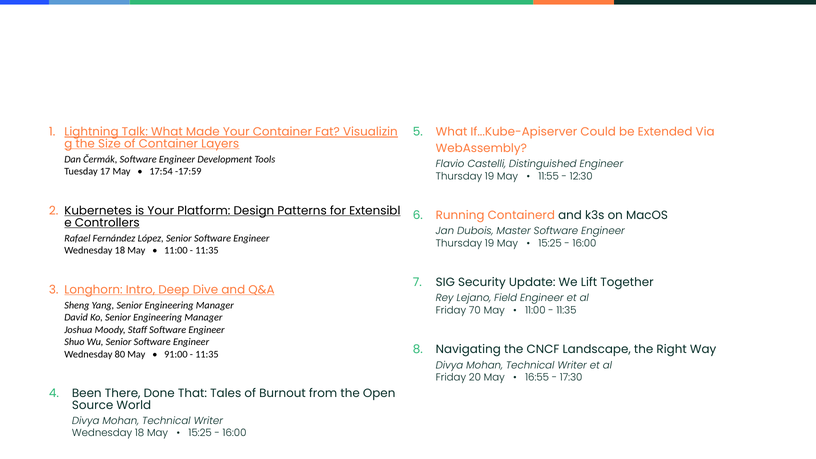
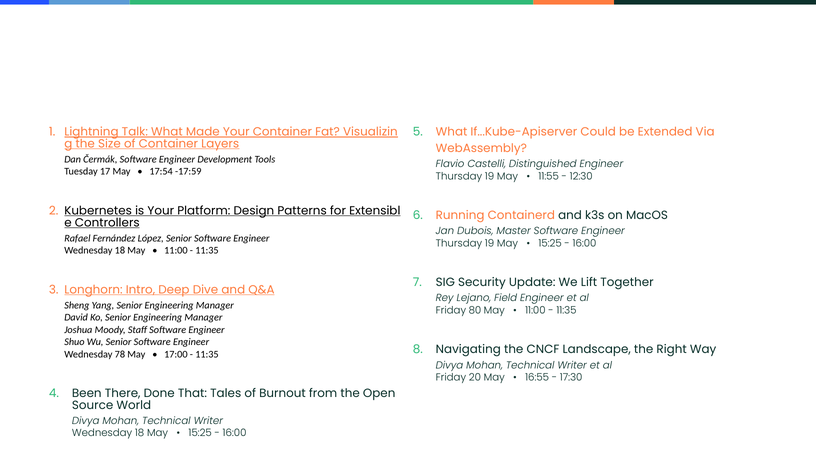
70: 70 -> 80 (475, 310)
80: 80 -> 78 (120, 354)
91:00: 91:00 -> 17:00 (176, 354)
